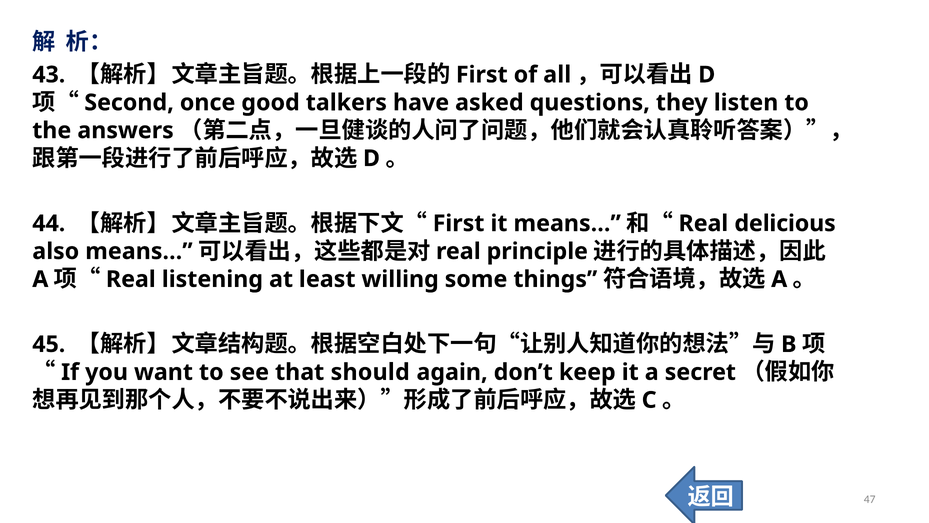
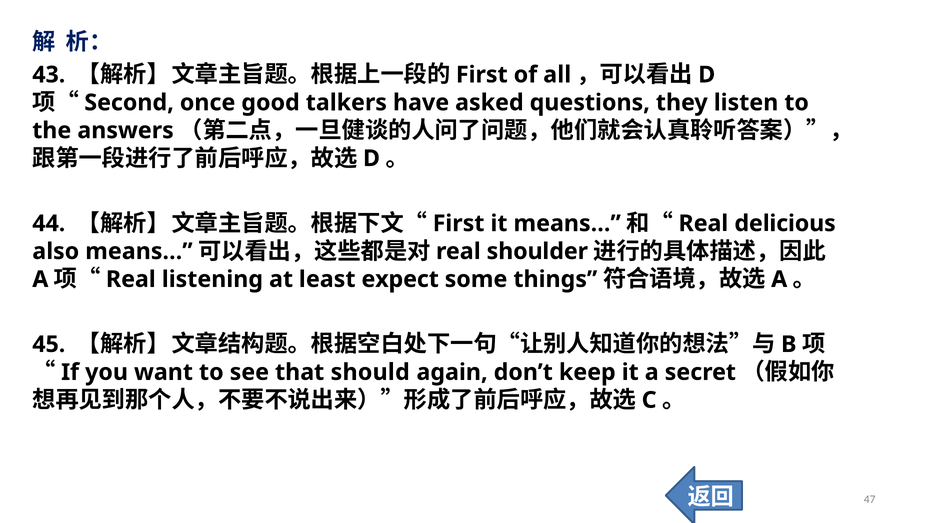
principle: principle -> shoulder (537, 251)
willing: willing -> expect (400, 279)
